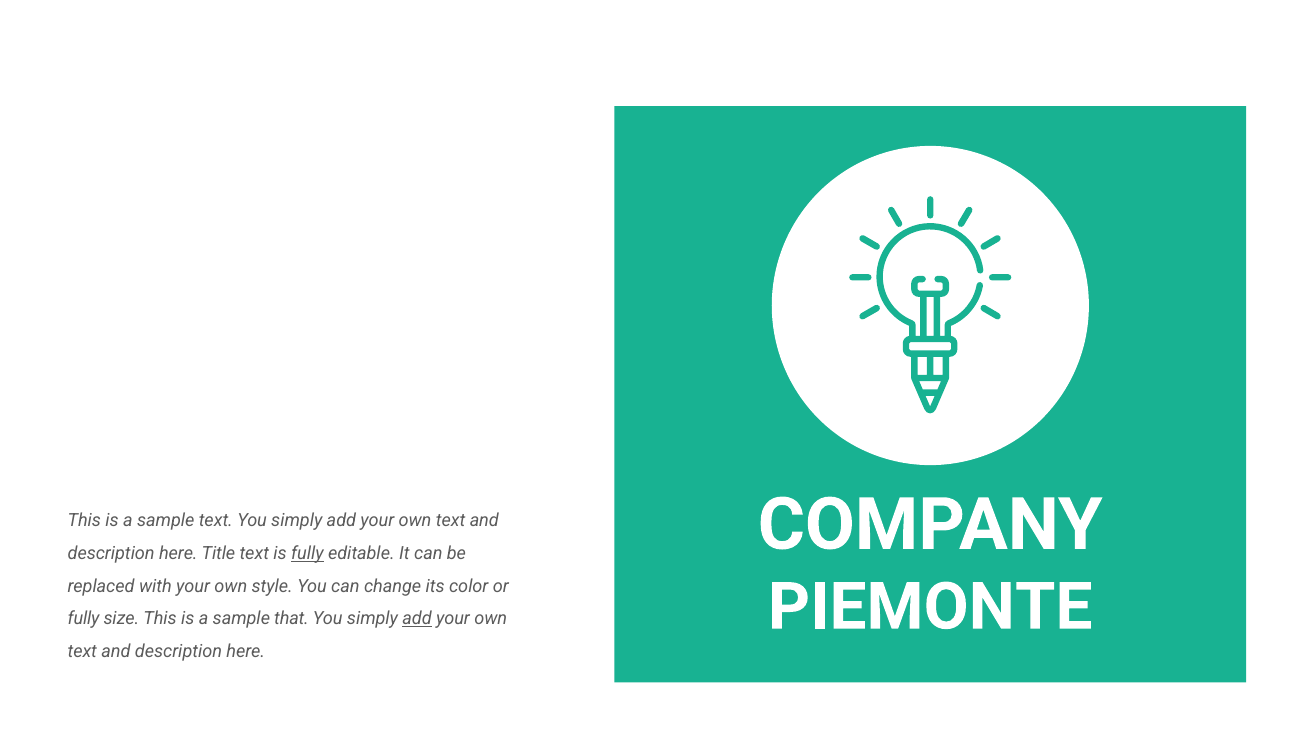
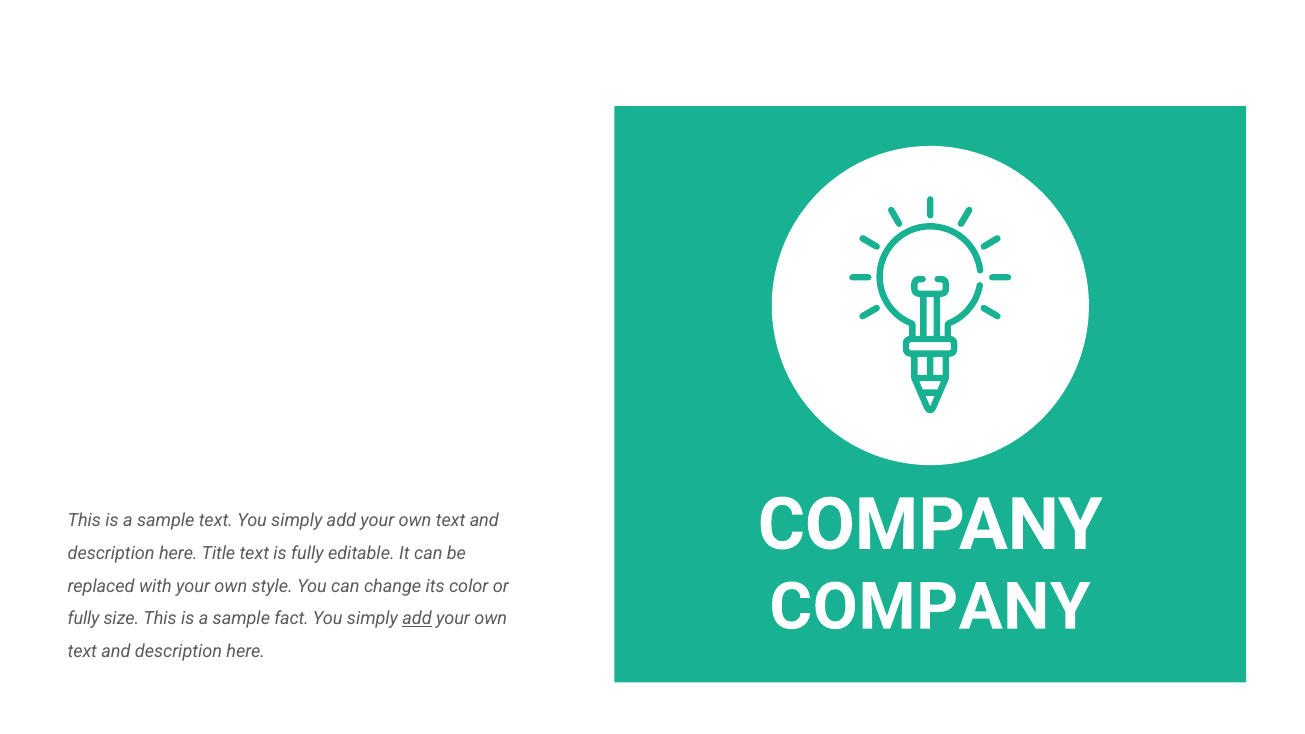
fully underline: present -> none (307, 554)
PIEMONTE: PIEMONTE -> COMPANY (930, 607)
that: that -> fact (292, 619)
